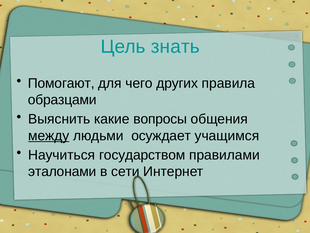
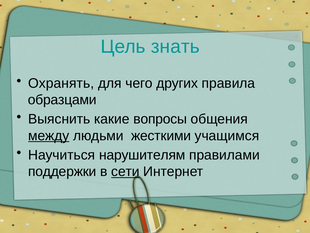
Помогают: Помогают -> Охранять (61, 83)
осуждает: осуждает -> жесткими (161, 135)
государством: государством -> нарушителям (142, 155)
эталонами: эталонами -> поддержки (62, 171)
сети underline: none -> present (125, 171)
